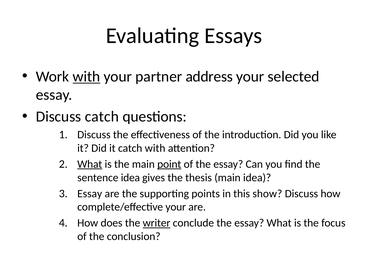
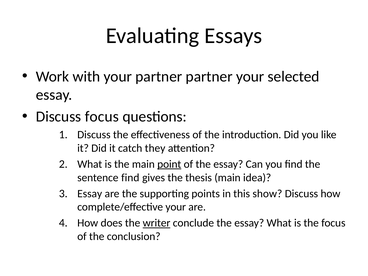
with underline: present -> none (86, 77)
partner address: address -> partner (209, 77)
Discuss catch: catch -> focus (102, 117)
catch with: with -> they (155, 148)
What underline: present -> none (90, 164)
sentence idea: idea -> find (130, 178)
